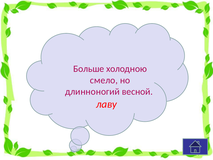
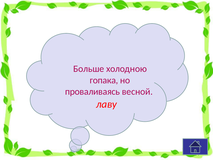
смело: смело -> гопака (104, 80)
длинноногий: длинноногий -> проваливаясь (92, 91)
